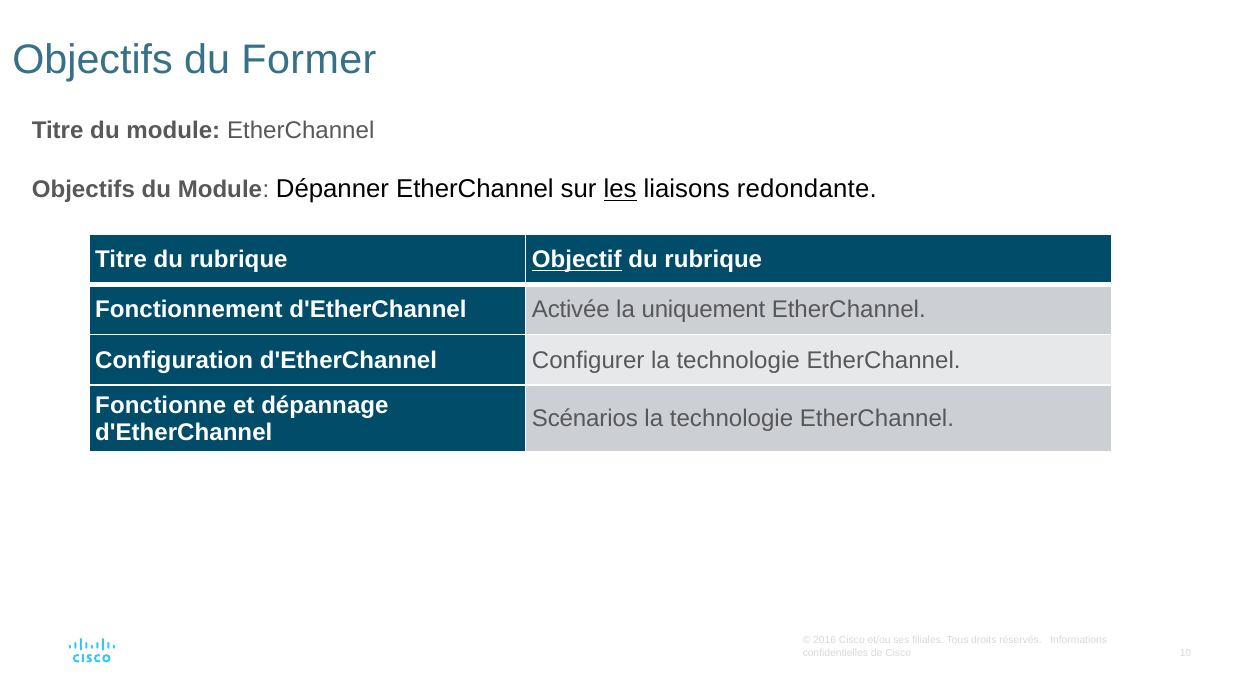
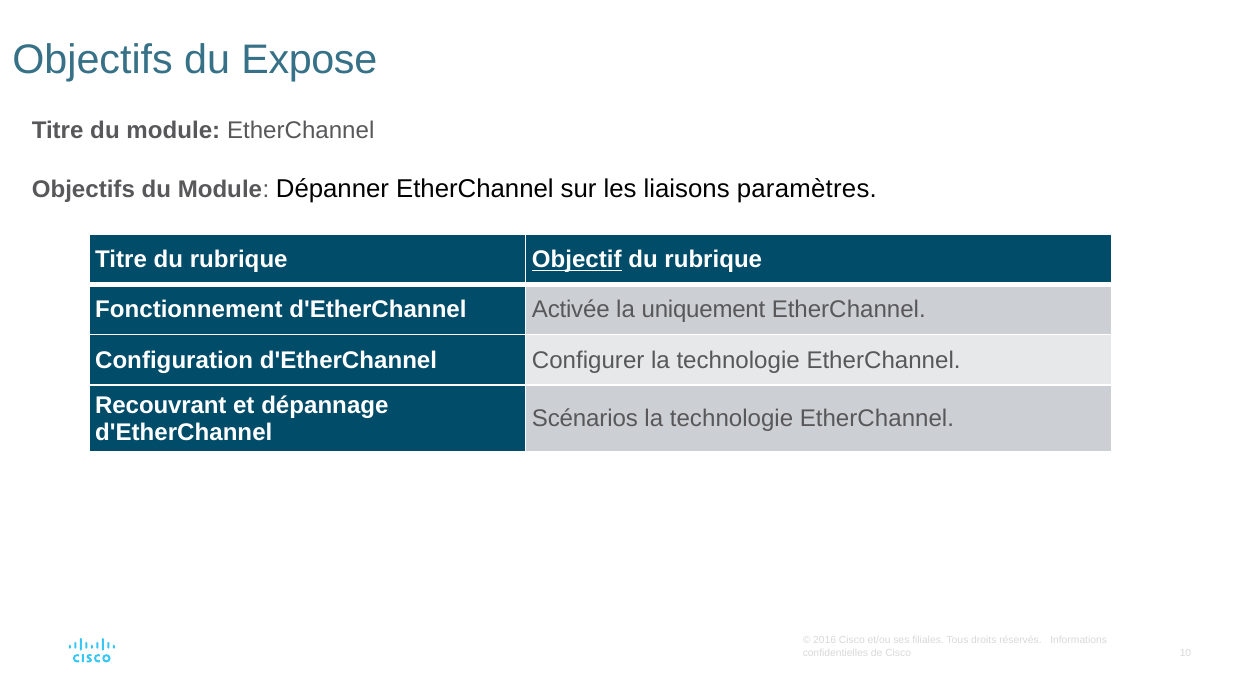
Former: Former -> Expose (309, 60)
les underline: present -> none (620, 189)
redondante: redondante -> paramètres (807, 189)
Fonctionne: Fonctionne -> Recouvrant (161, 406)
